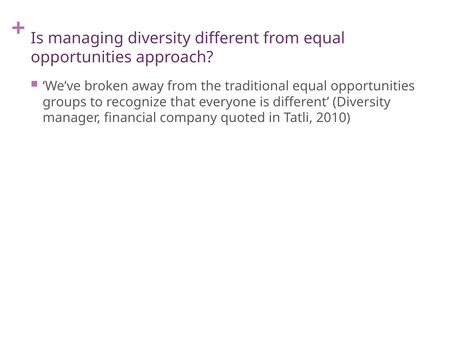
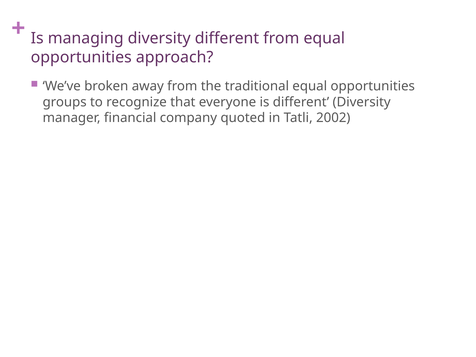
2010: 2010 -> 2002 (333, 118)
